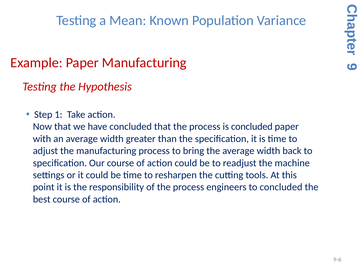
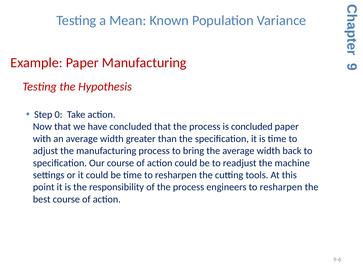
1: 1 -> 0 (59, 115)
engineers to concluded: concluded -> resharpen (281, 187)
